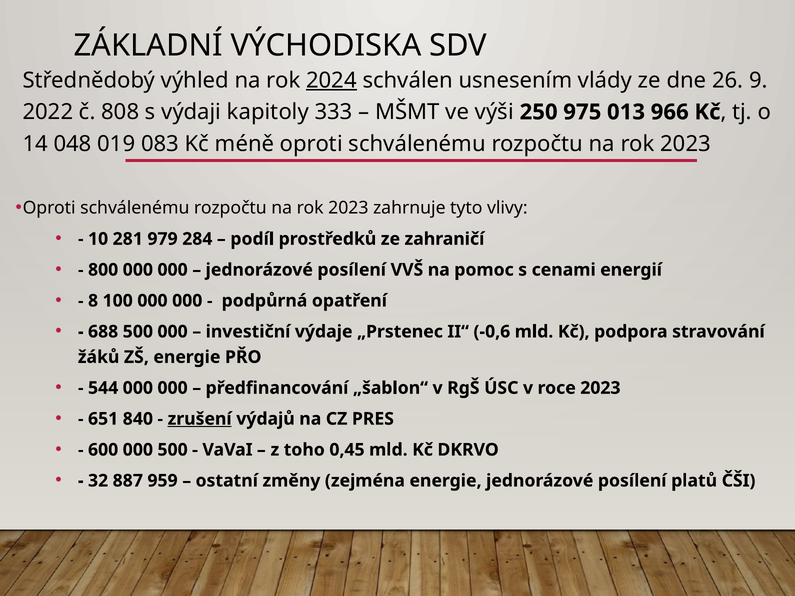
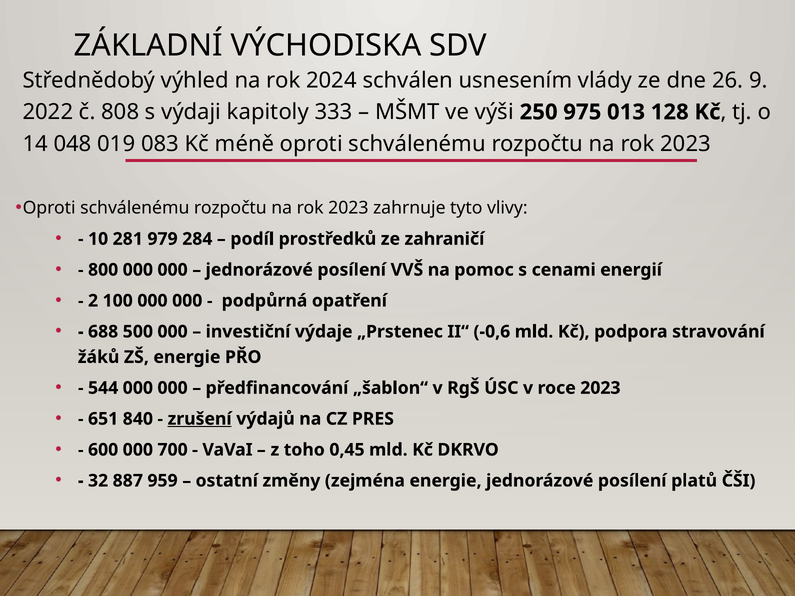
2024 underline: present -> none (331, 80)
966: 966 -> 128 (670, 112)
8: 8 -> 2 (93, 301)
000 500: 500 -> 700 (173, 450)
